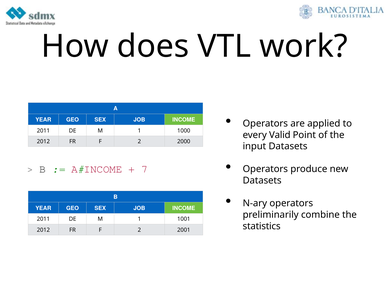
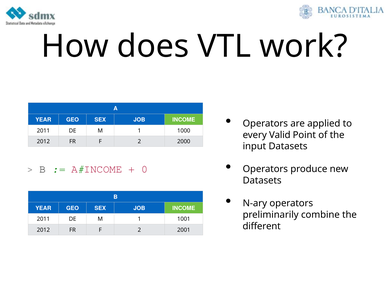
7: 7 -> 0 (144, 169)
statistics: statistics -> different (262, 226)
